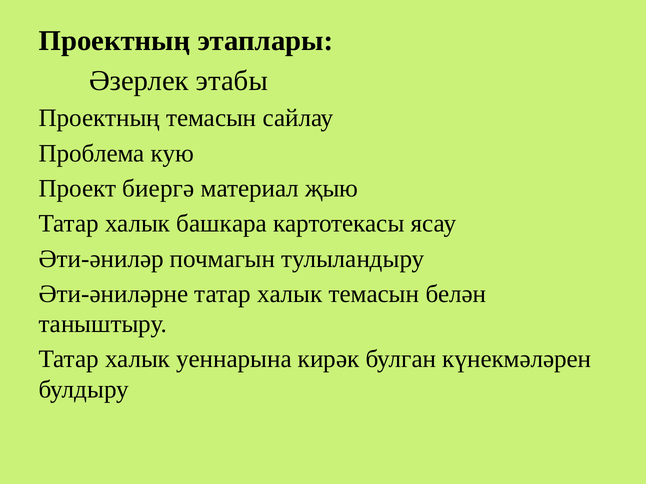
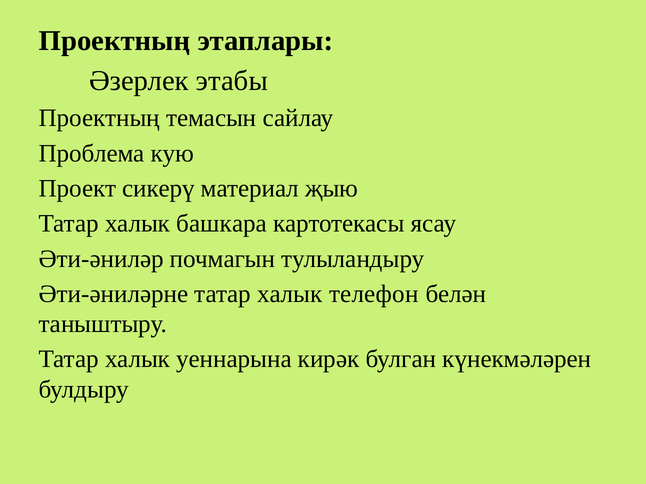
биергә: биергә -> сикерү (159, 189)
халык темасын: темасын -> телефон (374, 294)
